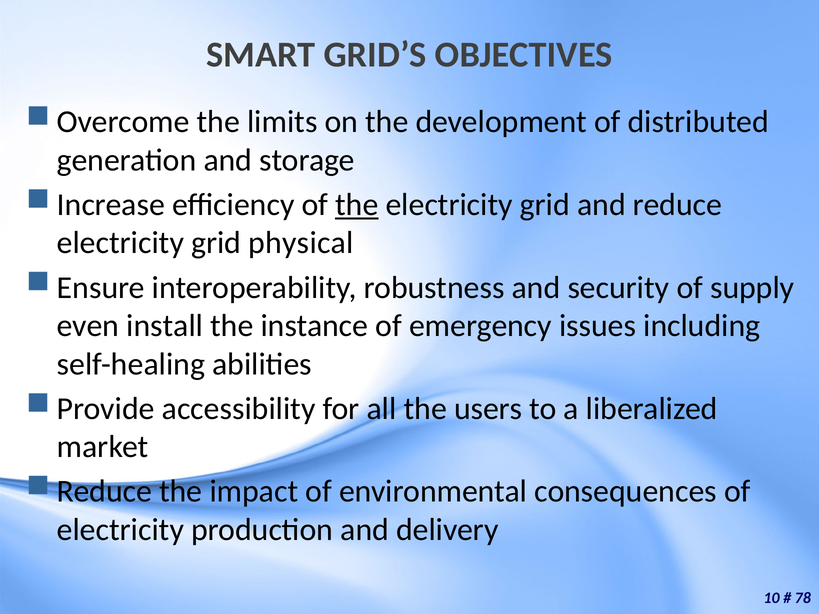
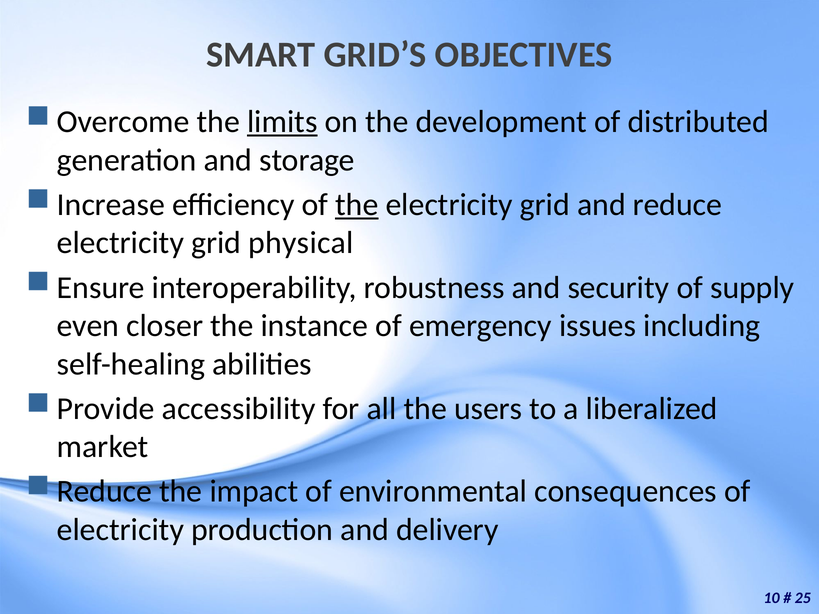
limits underline: none -> present (282, 122)
install: install -> closer (165, 326)
78: 78 -> 25 (803, 598)
